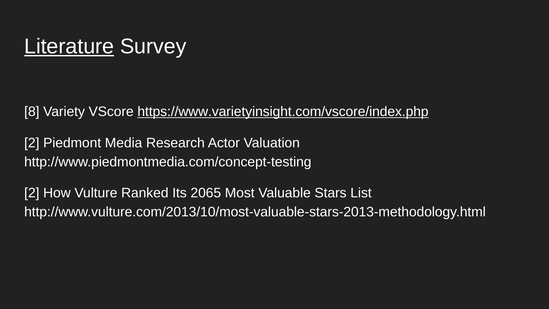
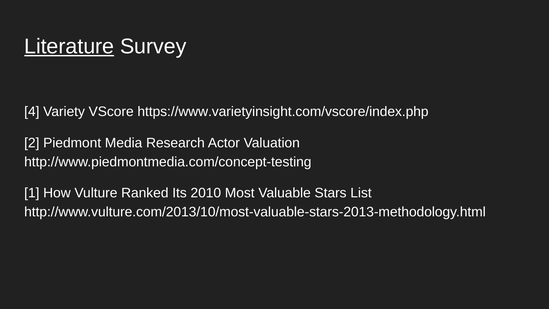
8: 8 -> 4 (32, 112)
https://www.varietyinsight.com/vscore/index.php underline: present -> none (283, 112)
2: 2 -> 1 (32, 193)
2065: 2065 -> 2010 (206, 193)
